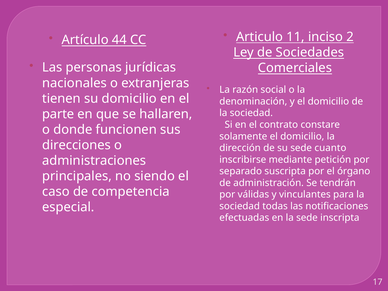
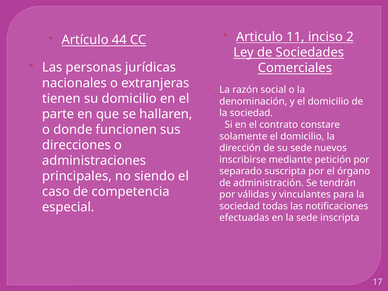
cuanto: cuanto -> nuevos (331, 148)
